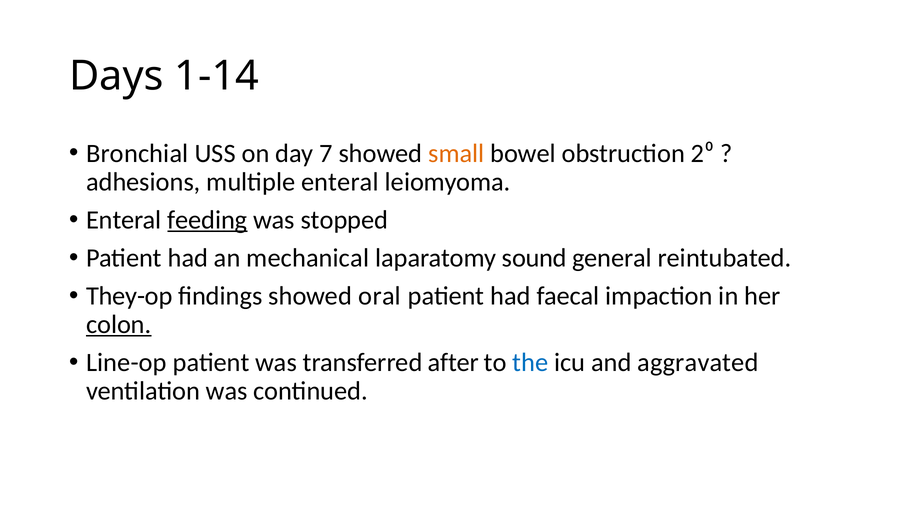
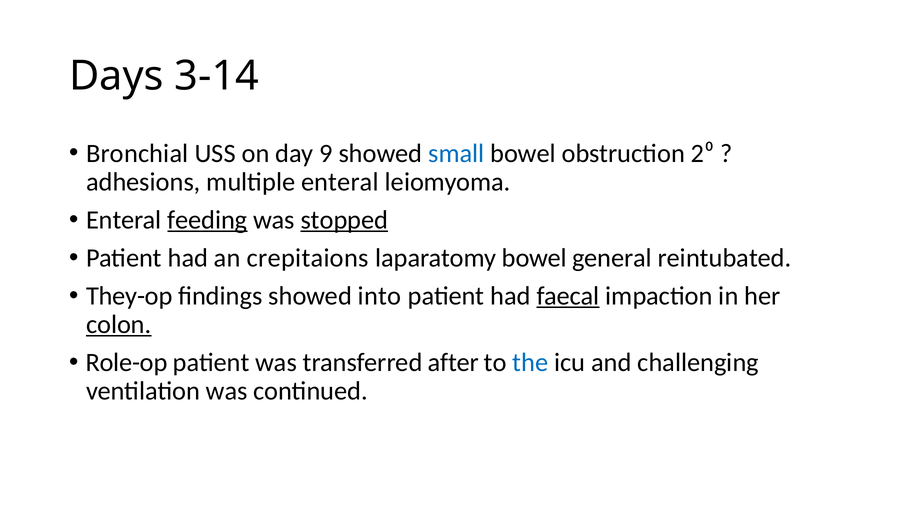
1-14: 1-14 -> 3-14 (217, 76)
7: 7 -> 9 (326, 153)
small colour: orange -> blue (456, 153)
stopped underline: none -> present (344, 220)
mechanical: mechanical -> crepitaions (308, 258)
laparatomy sound: sound -> bowel (534, 258)
oral: oral -> into (380, 296)
faecal underline: none -> present (568, 296)
Line-op: Line-op -> Role-op (127, 362)
aggravated: aggravated -> challenging (698, 362)
